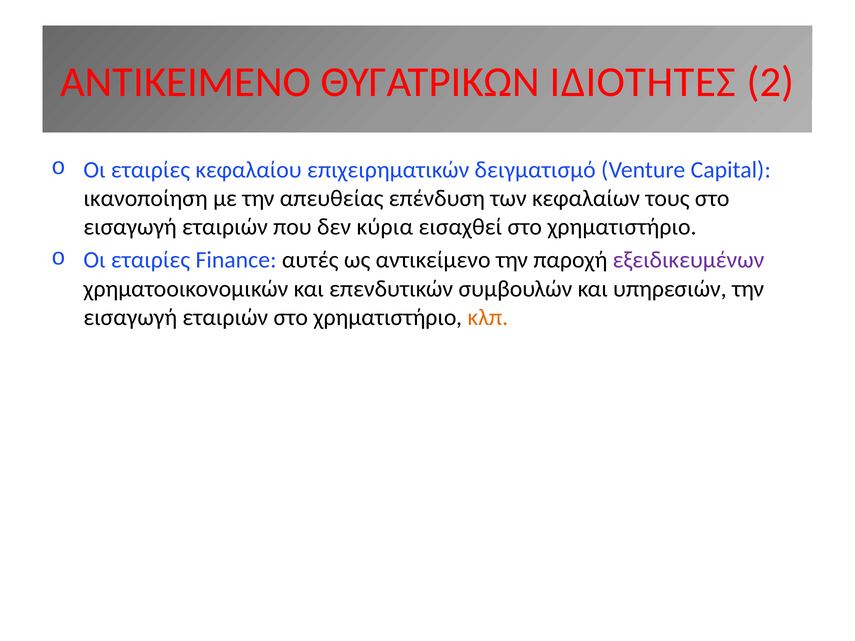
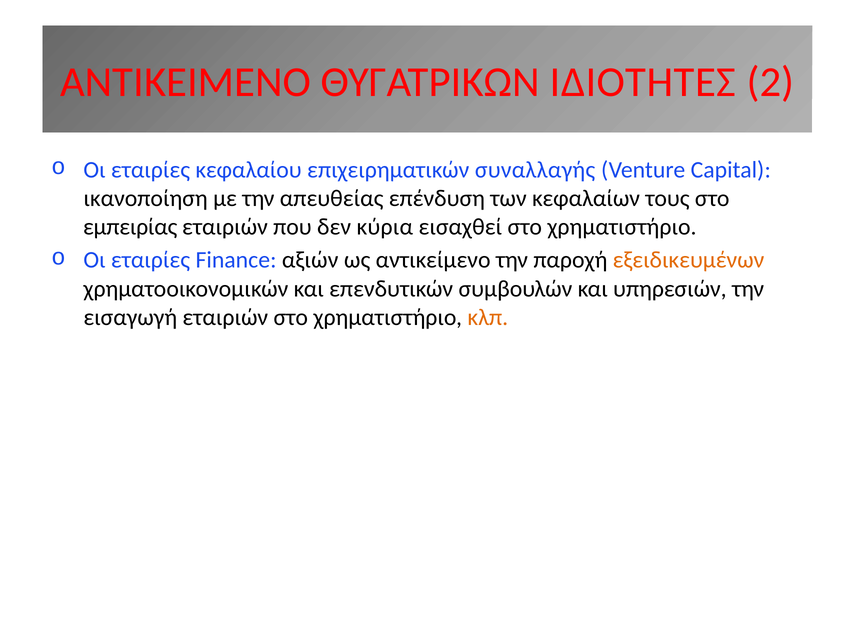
δειγματισμό: δειγματισμό -> συναλλαγής (535, 170)
εισαγωγή: εισαγωγή -> εμπειρίας (130, 227)
αυτές: αυτές -> αξιών (310, 260)
εξειδικευμένων colour: purple -> orange (689, 260)
